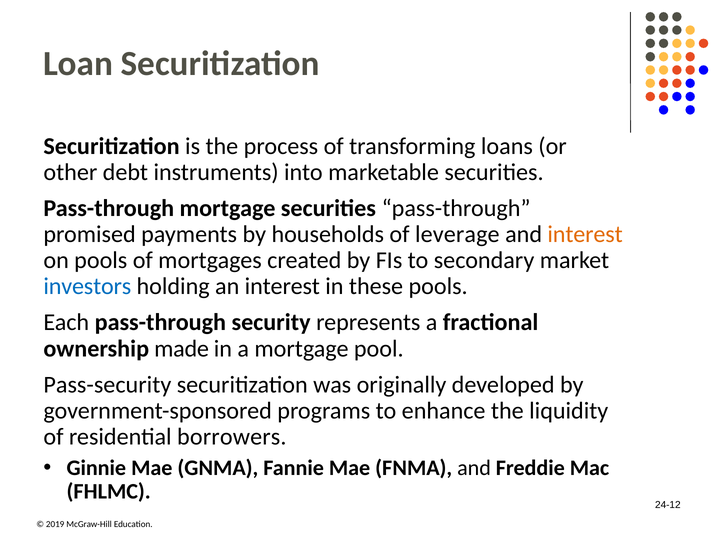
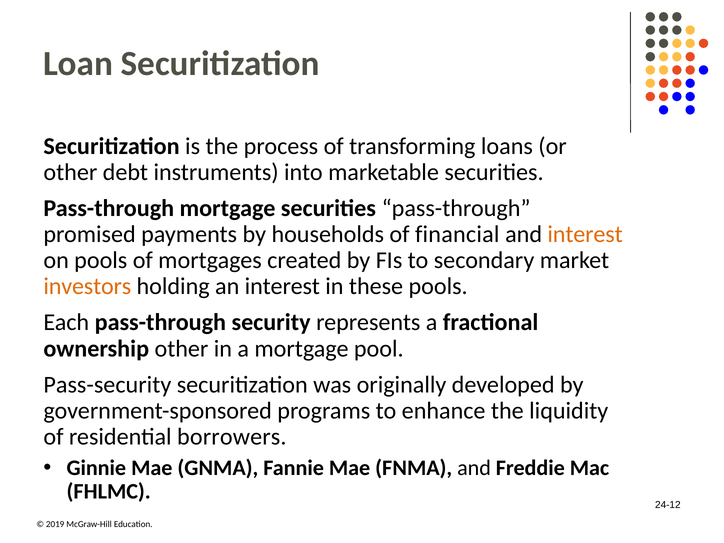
leverage: leverage -> financial (457, 234)
investors colour: blue -> orange (87, 286)
ownership made: made -> other (181, 349)
